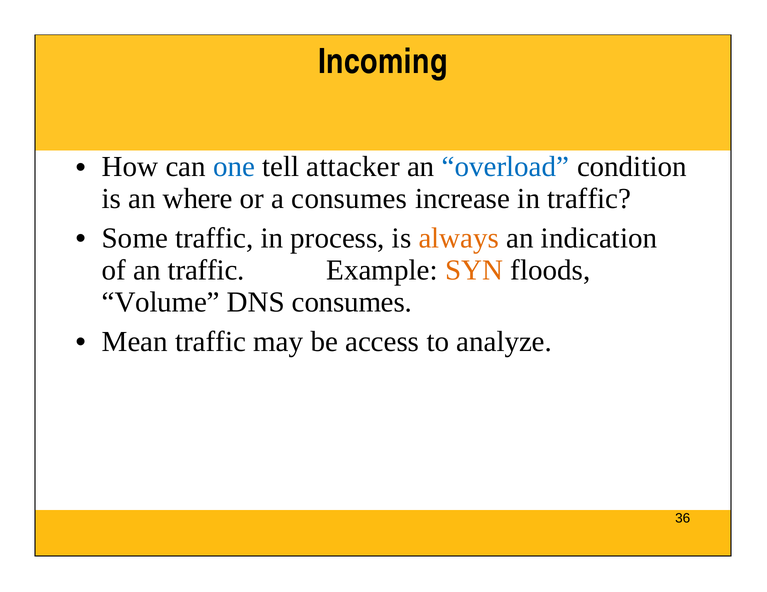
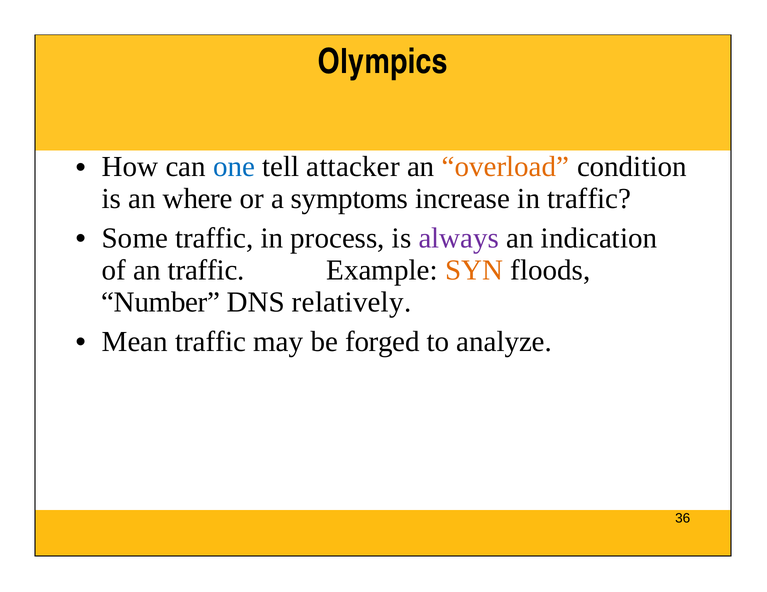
Incoming: Incoming -> Olympics (383, 62)
overload colour: blue -> orange (505, 167)
a consumes: consumes -> symptoms (350, 199)
always colour: orange -> purple (459, 238)
Volume: Volume -> Number (161, 303)
DNS consumes: consumes -> relatively (352, 303)
access: access -> forged (382, 342)
